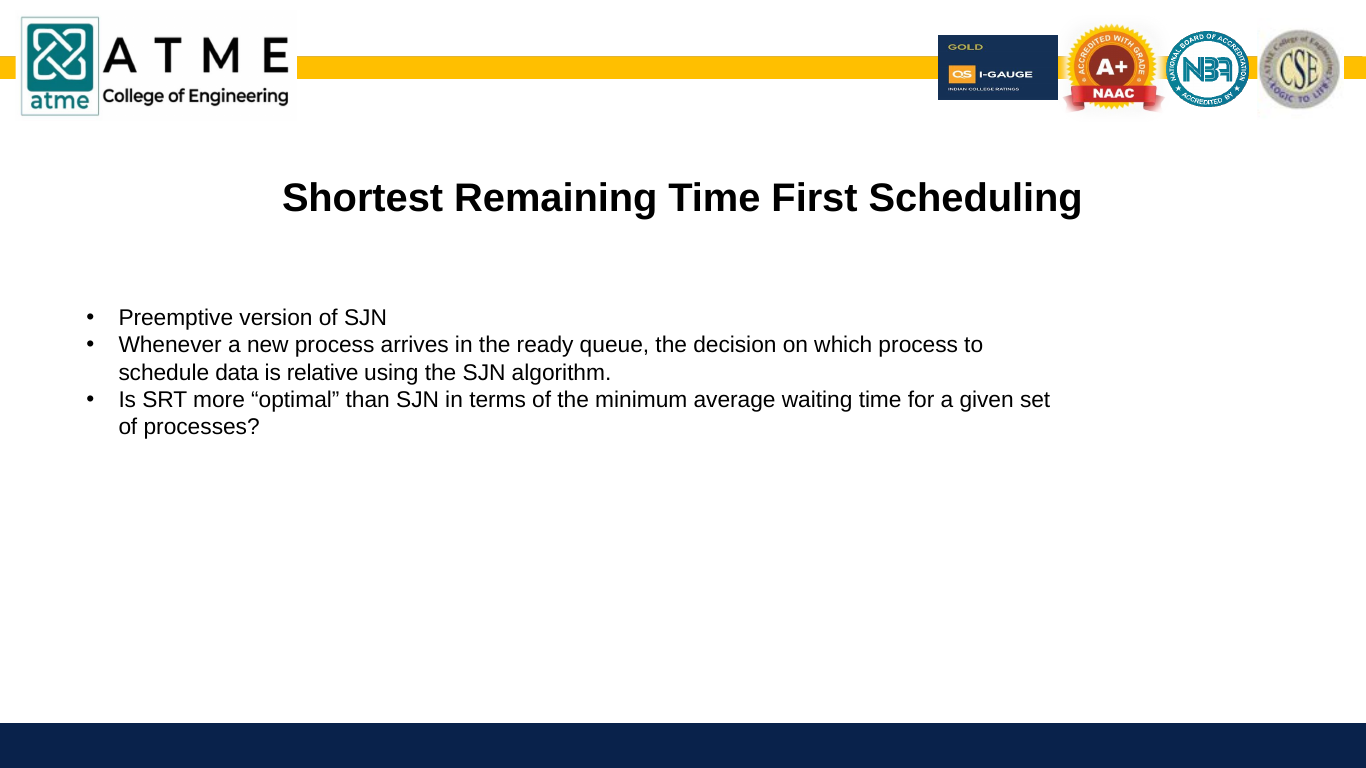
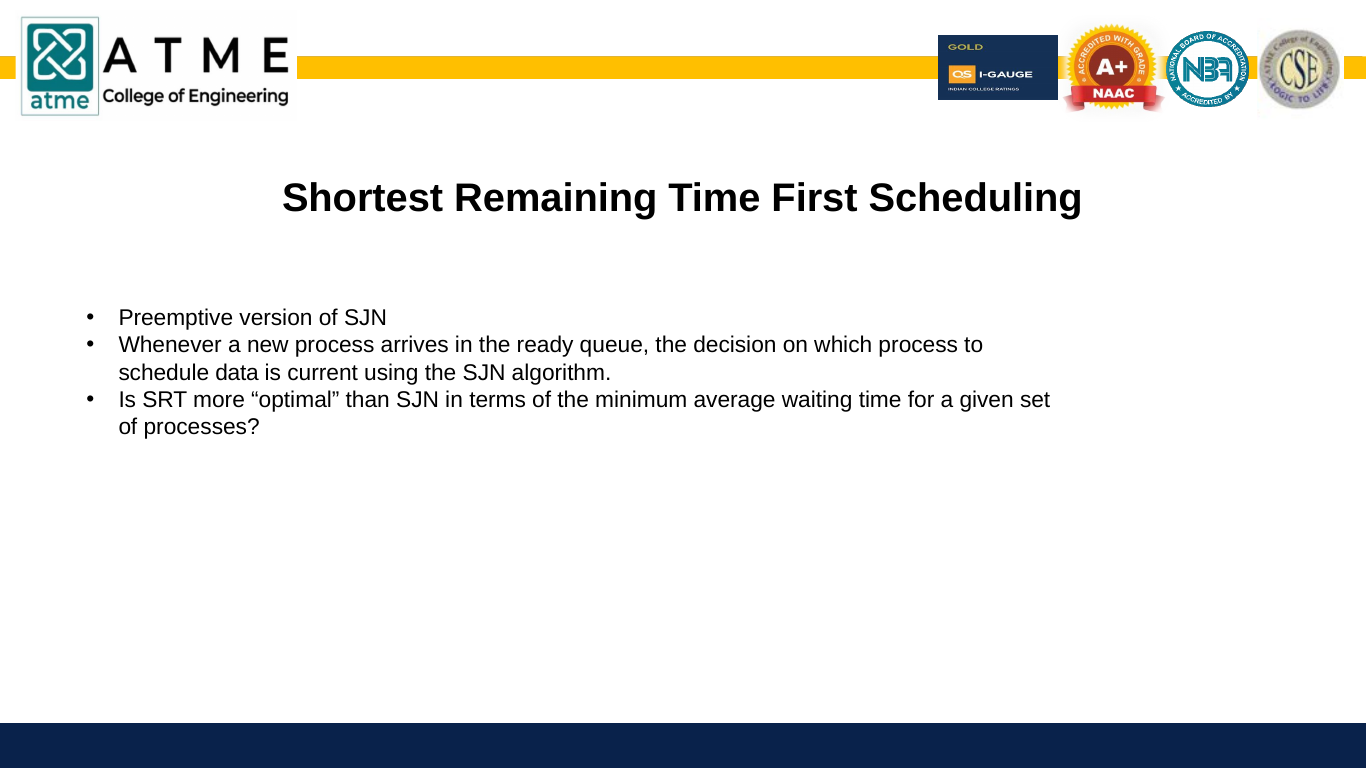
relative: relative -> current (323, 373)
